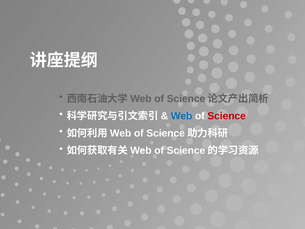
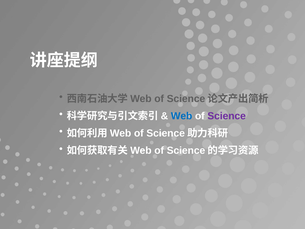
Science colour: red -> purple (227, 116)
